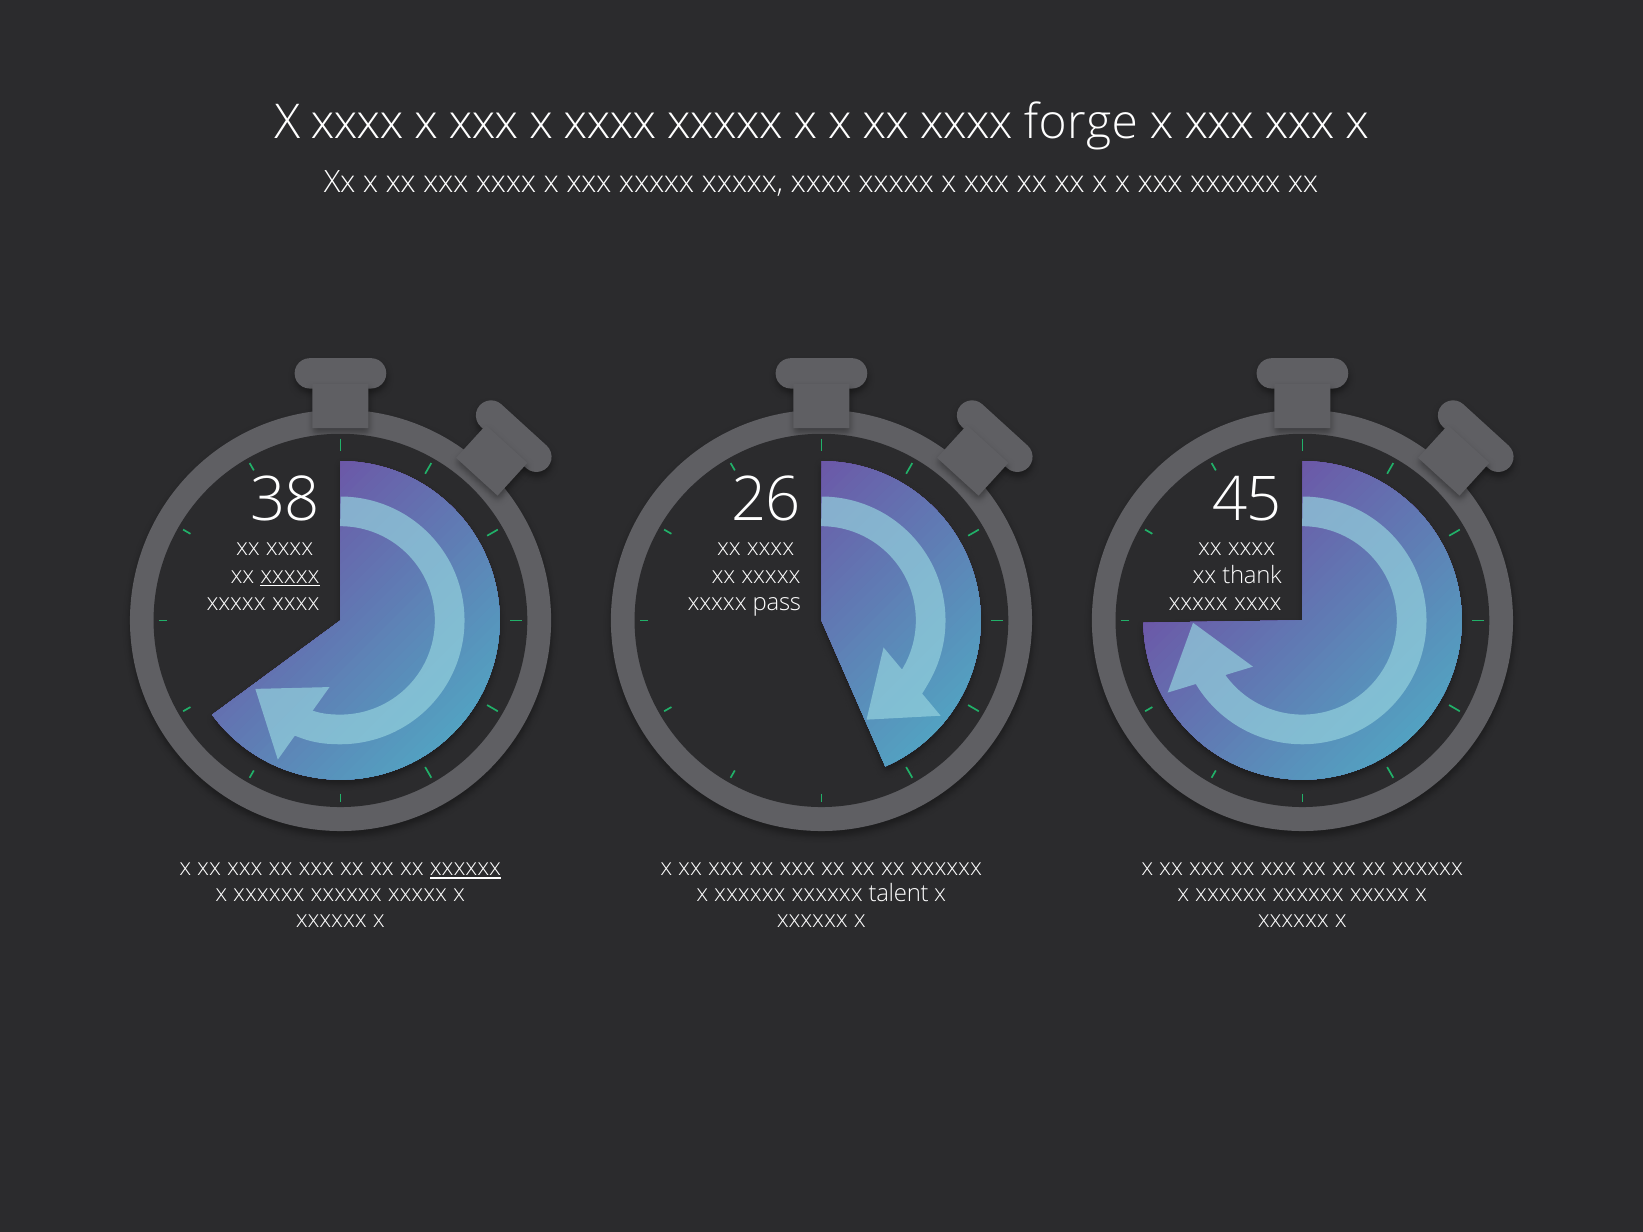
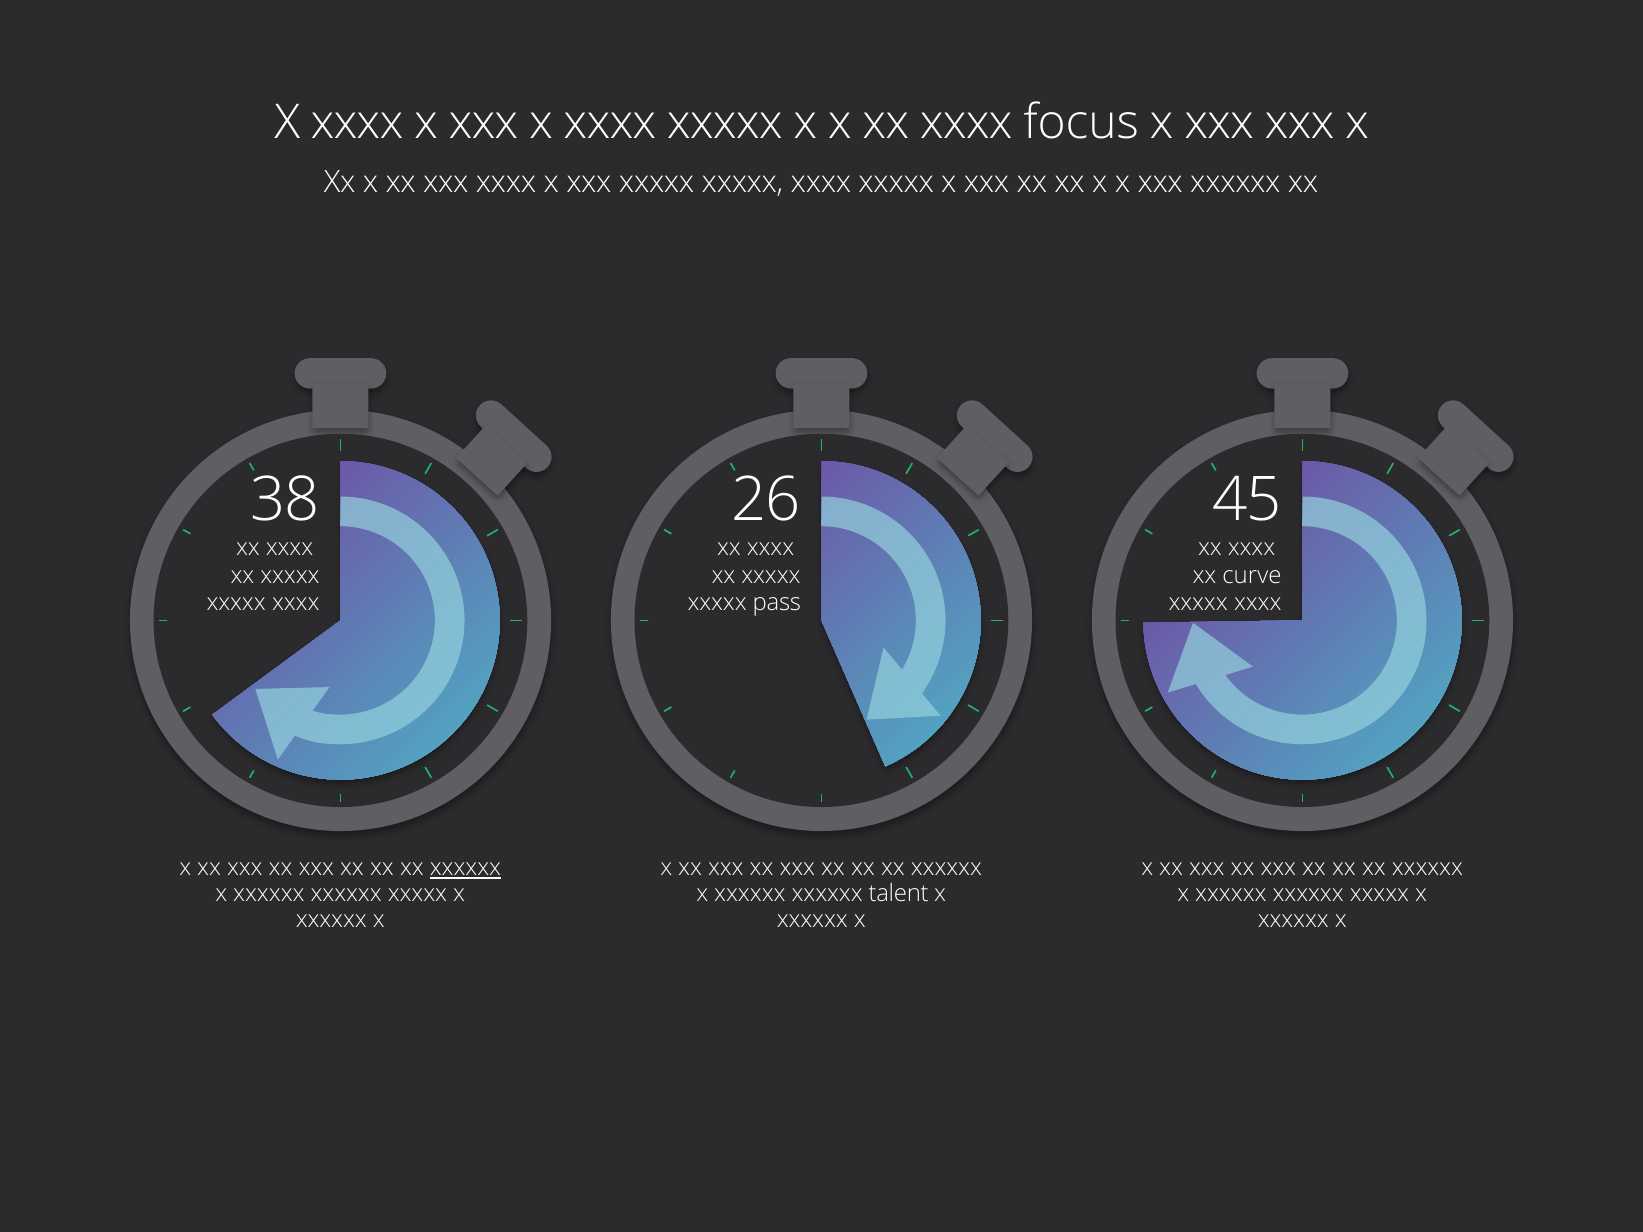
forge: forge -> focus (1081, 123)
xxxxx underline: present -> none (290, 575)
thank: thank -> curve (1252, 575)
